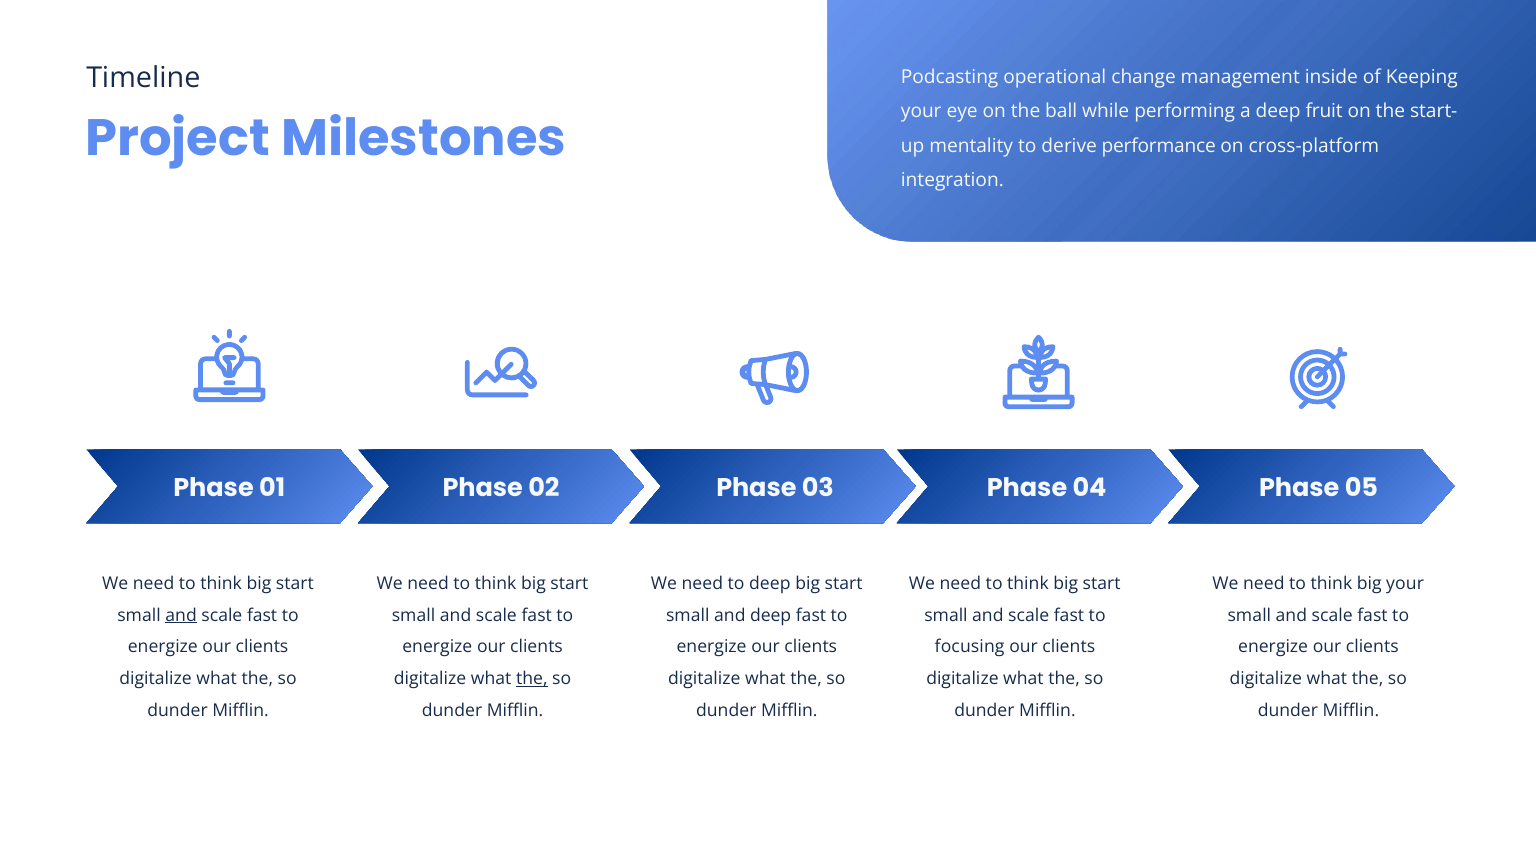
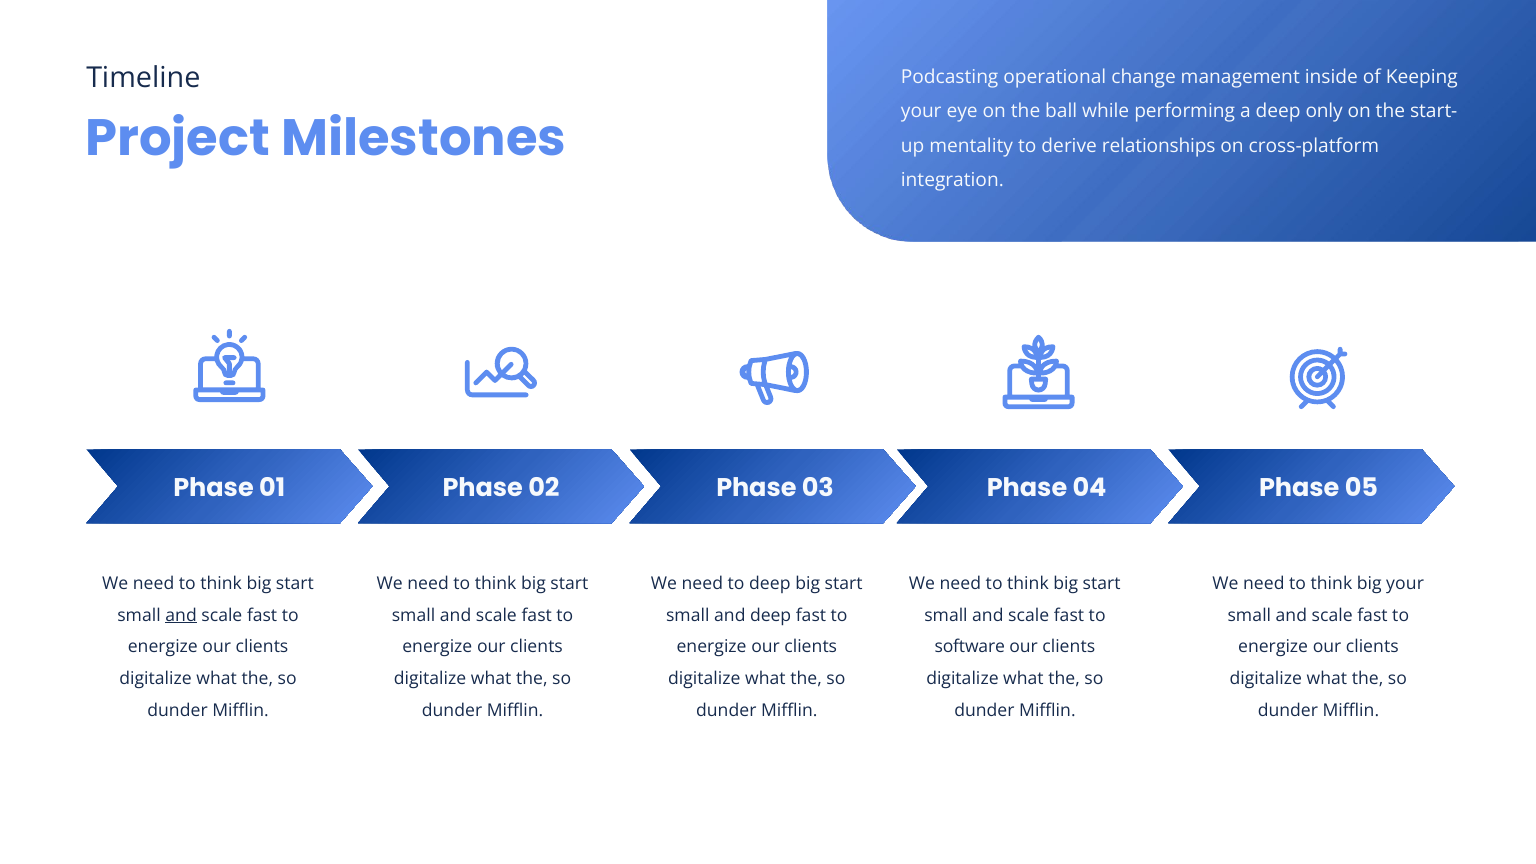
fruit: fruit -> only (1324, 111)
performance: performance -> relationships (1159, 146)
focusing: focusing -> software (970, 647)
the underline: present -> none (532, 679)
